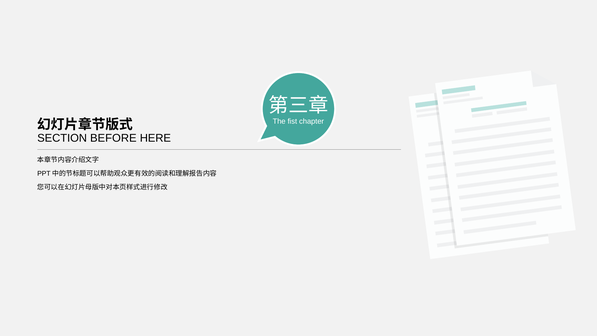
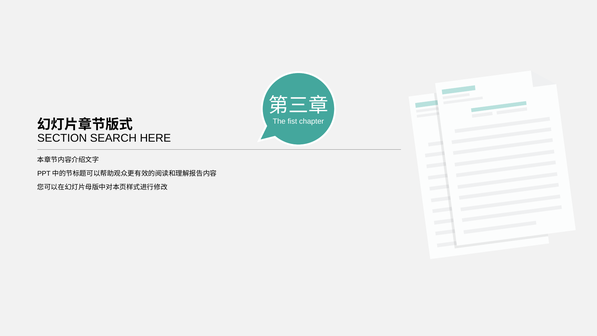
BEFORE: BEFORE -> SEARCH (113, 138)
